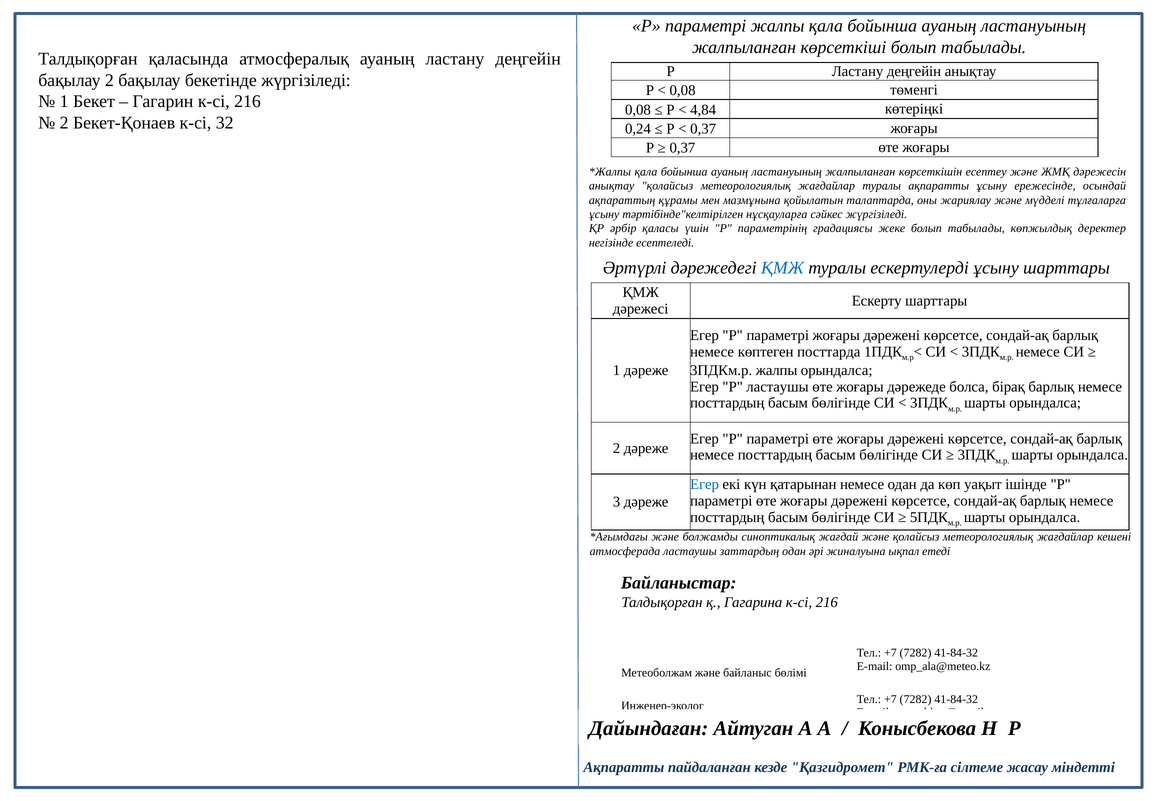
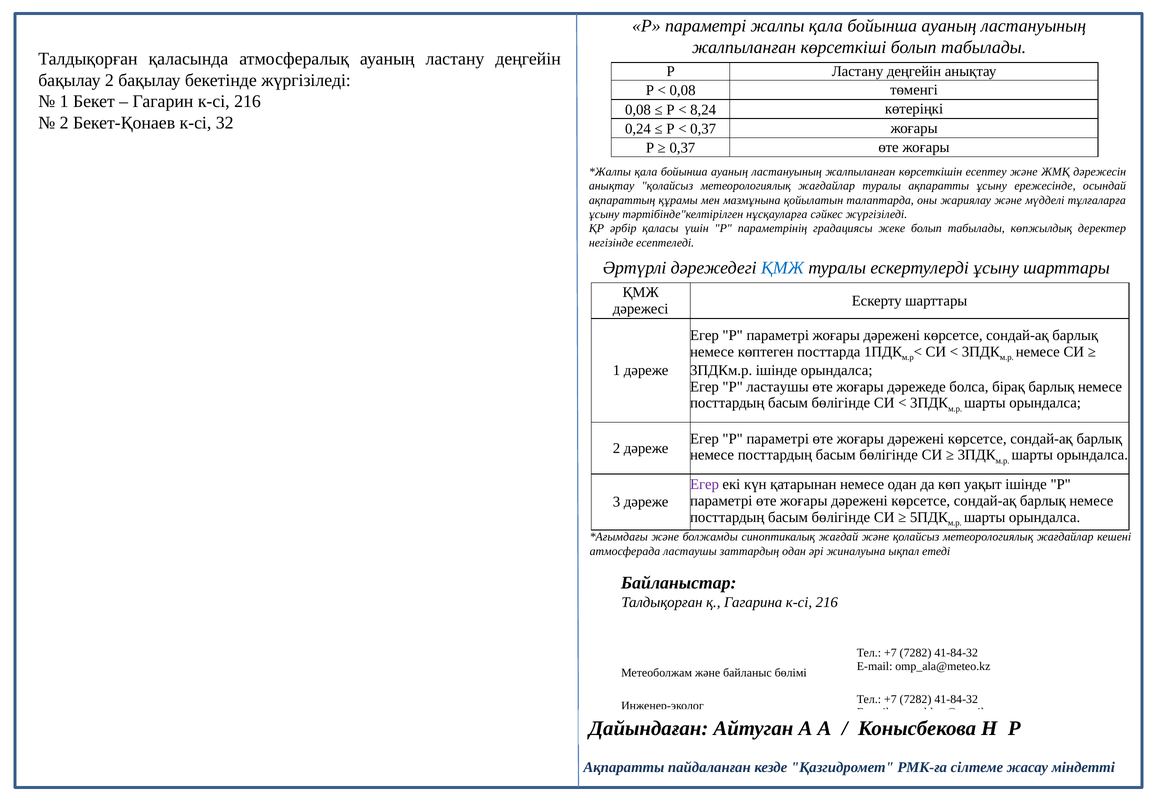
4,84: 4,84 -> 8,24 (703, 110)
3ПДКм.р жалпы: жалпы -> ішінде (777, 370)
Егер colour: blue -> purple (705, 484)
